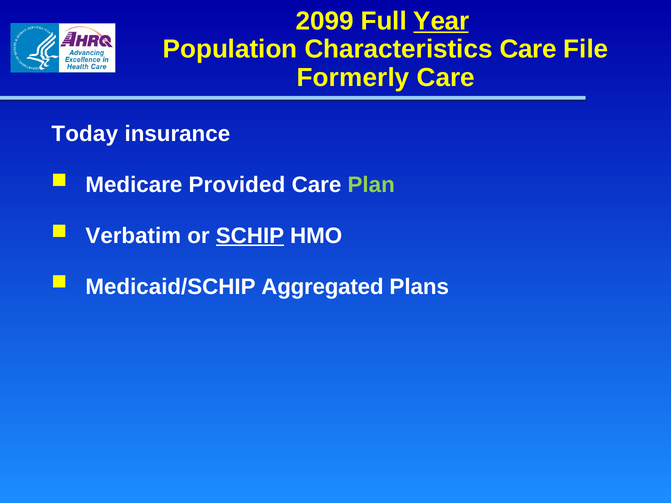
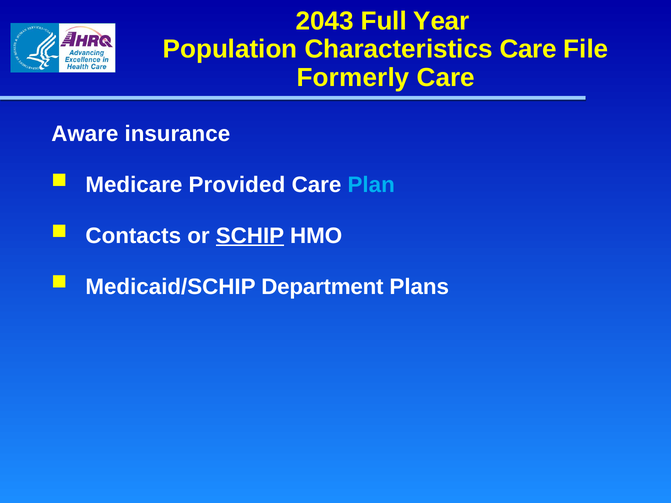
2099: 2099 -> 2043 (325, 21)
Year underline: present -> none (441, 21)
Today: Today -> Aware (85, 134)
Plan colour: light green -> light blue (371, 185)
Verbatim: Verbatim -> Contacts (133, 236)
Aggregated: Aggregated -> Department (322, 287)
